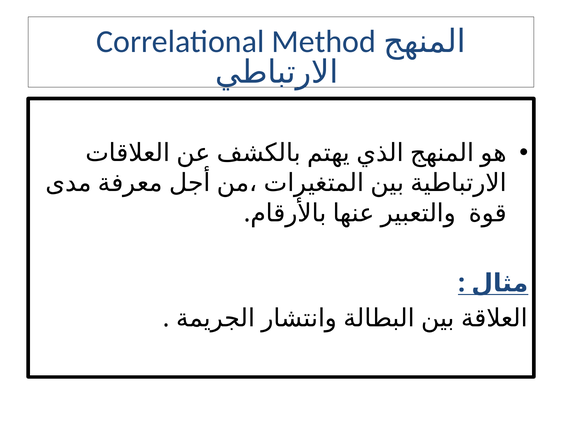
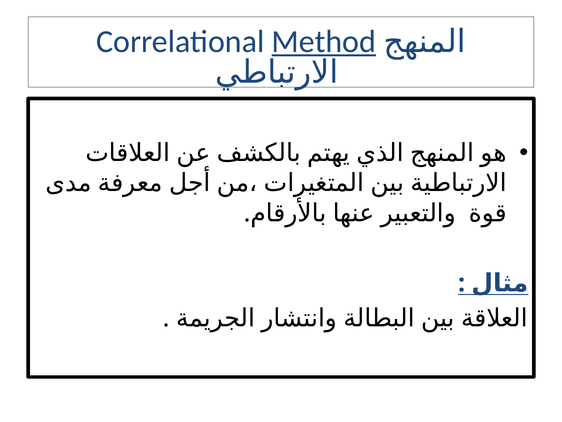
Method underline: none -> present (324, 41)
